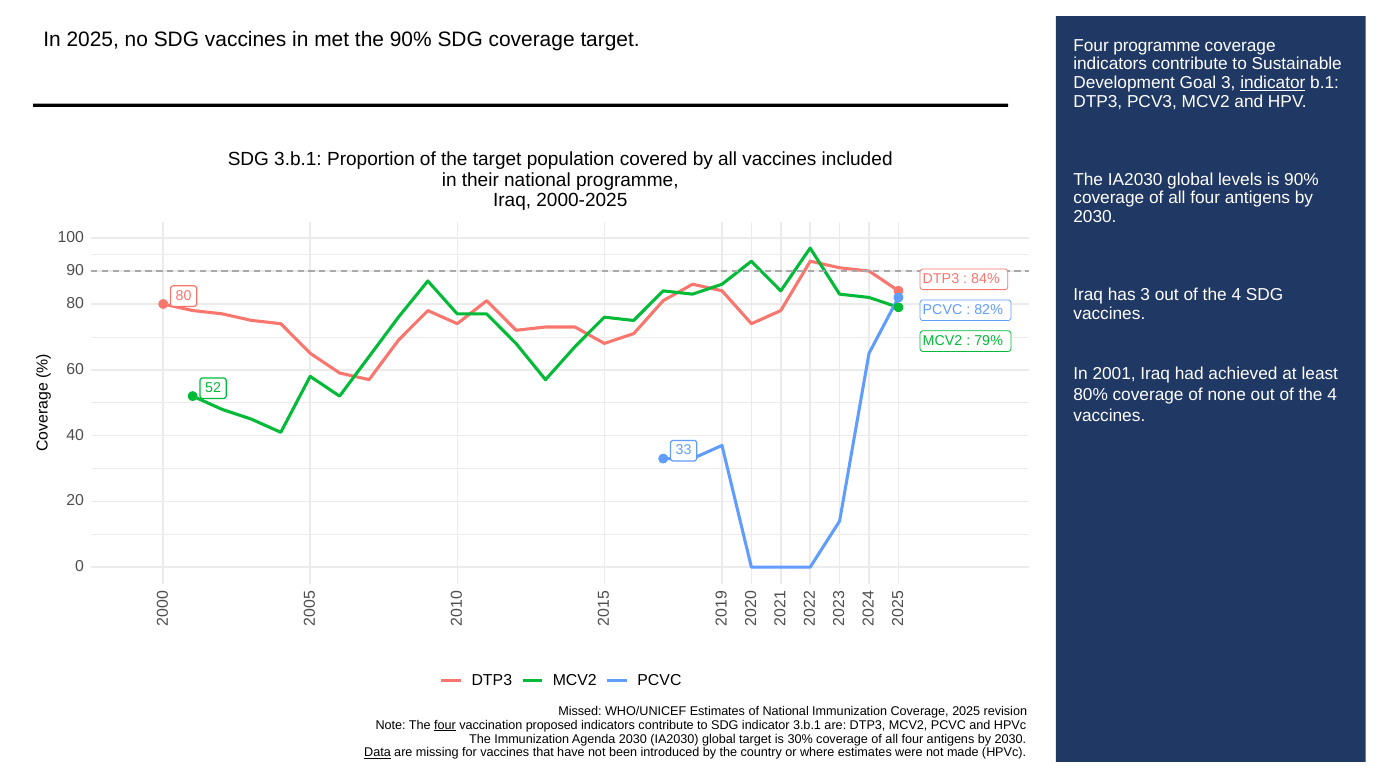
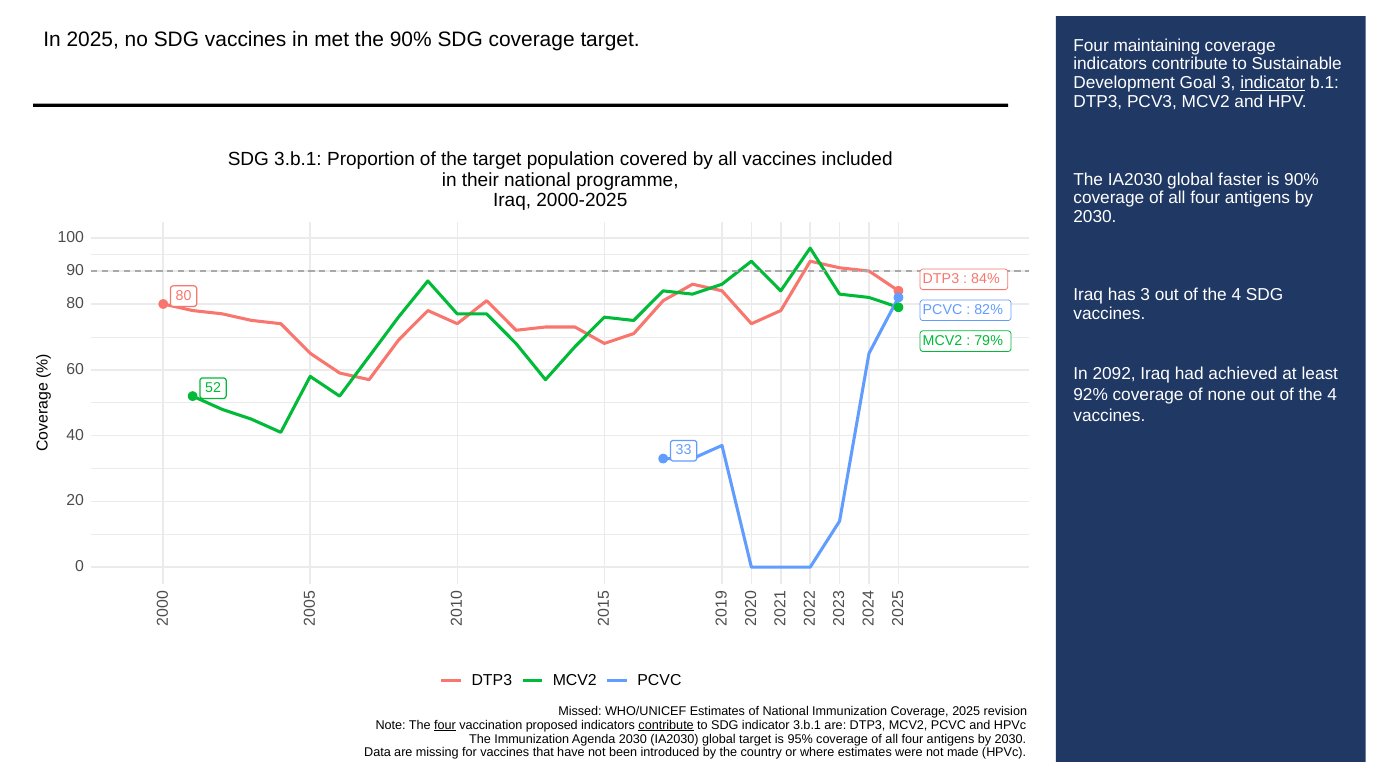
Four programme: programme -> maintaining (1157, 45)
levels: levels -> faster (1240, 180)
2001: 2001 -> 2092 (1114, 374)
80%: 80% -> 92% (1091, 395)
contribute underline: none -> present (666, 725)
30%: 30% -> 95% (800, 739)
Data underline: present -> none (378, 753)
